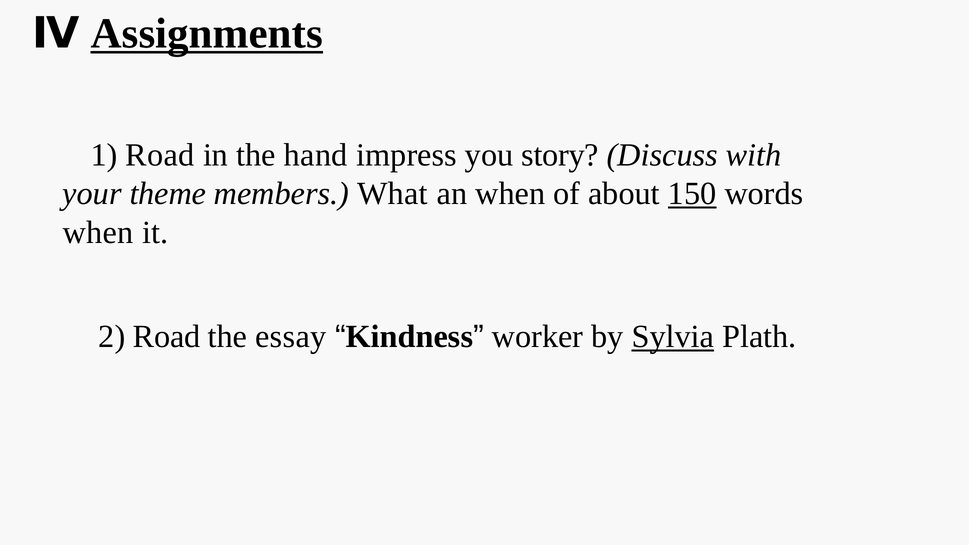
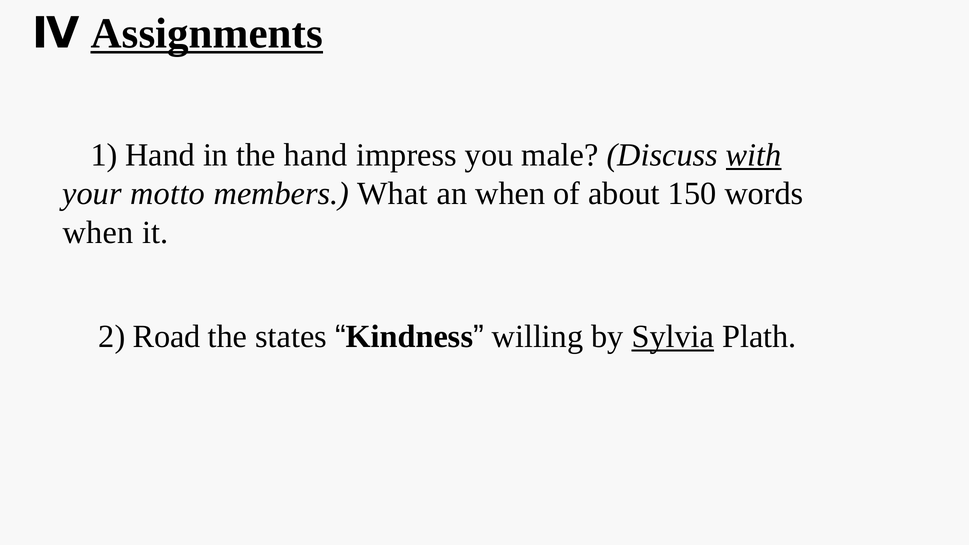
1 Road: Road -> Hand (160, 155)
story: story -> male (560, 155)
with underline: none -> present (754, 155)
theme: theme -> motto (168, 194)
150 underline: present -> none (692, 194)
essay: essay -> states (291, 337)
worker: worker -> willing (538, 337)
